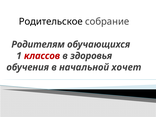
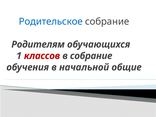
Родительское colour: black -> blue (51, 22)
в здоровья: здоровья -> собрание (91, 56)
хочет: хочет -> общие (127, 67)
